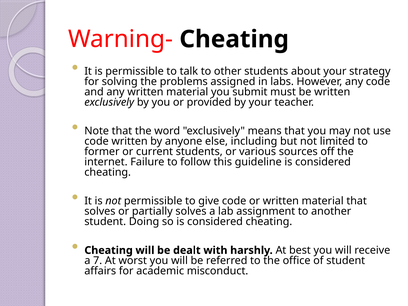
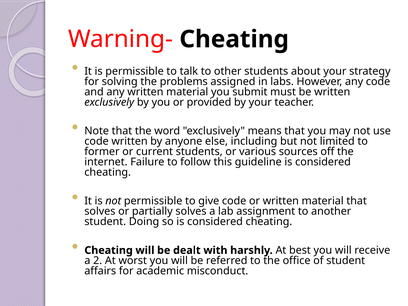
7: 7 -> 2 (98, 261)
